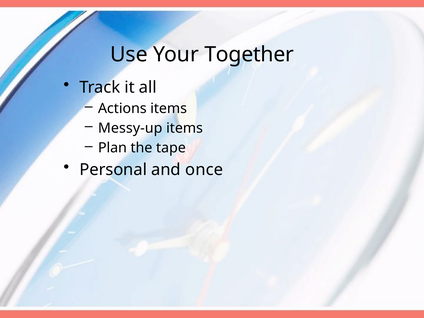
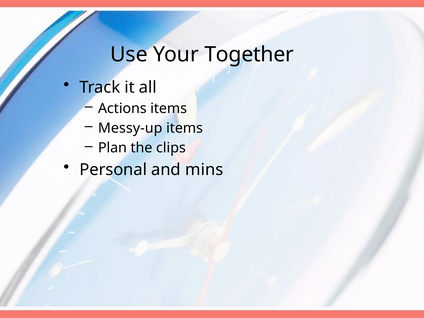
tape: tape -> clips (171, 148)
once: once -> mins (204, 170)
